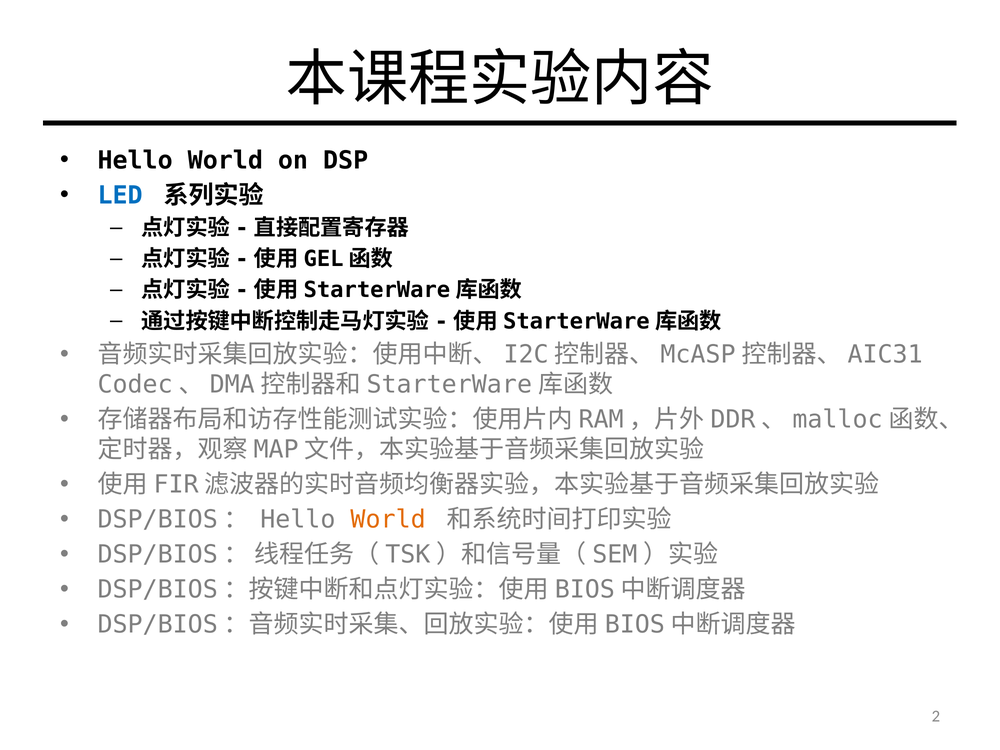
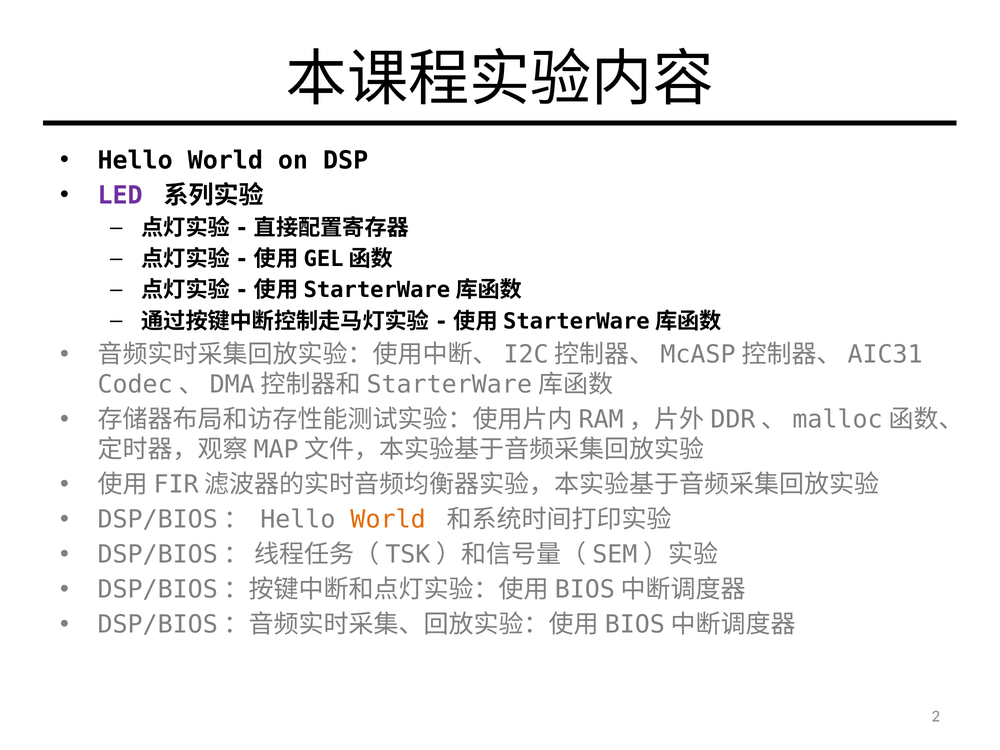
LED colour: blue -> purple (120, 195)
